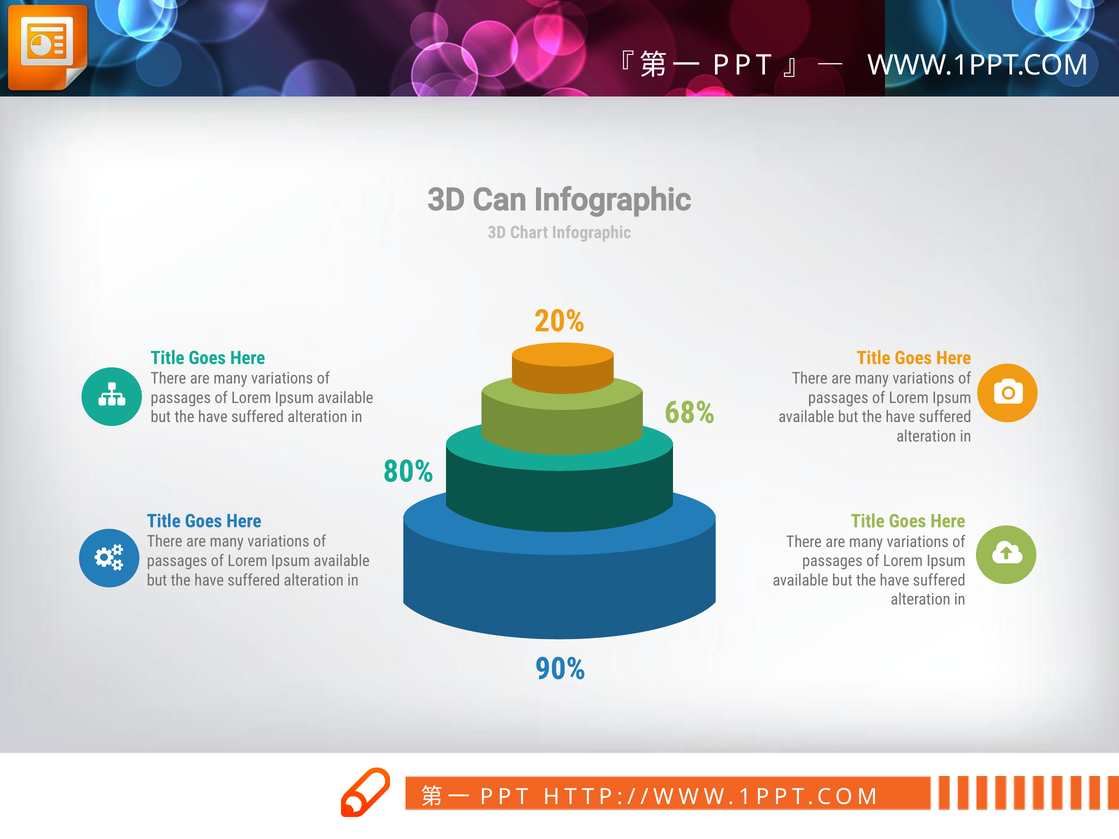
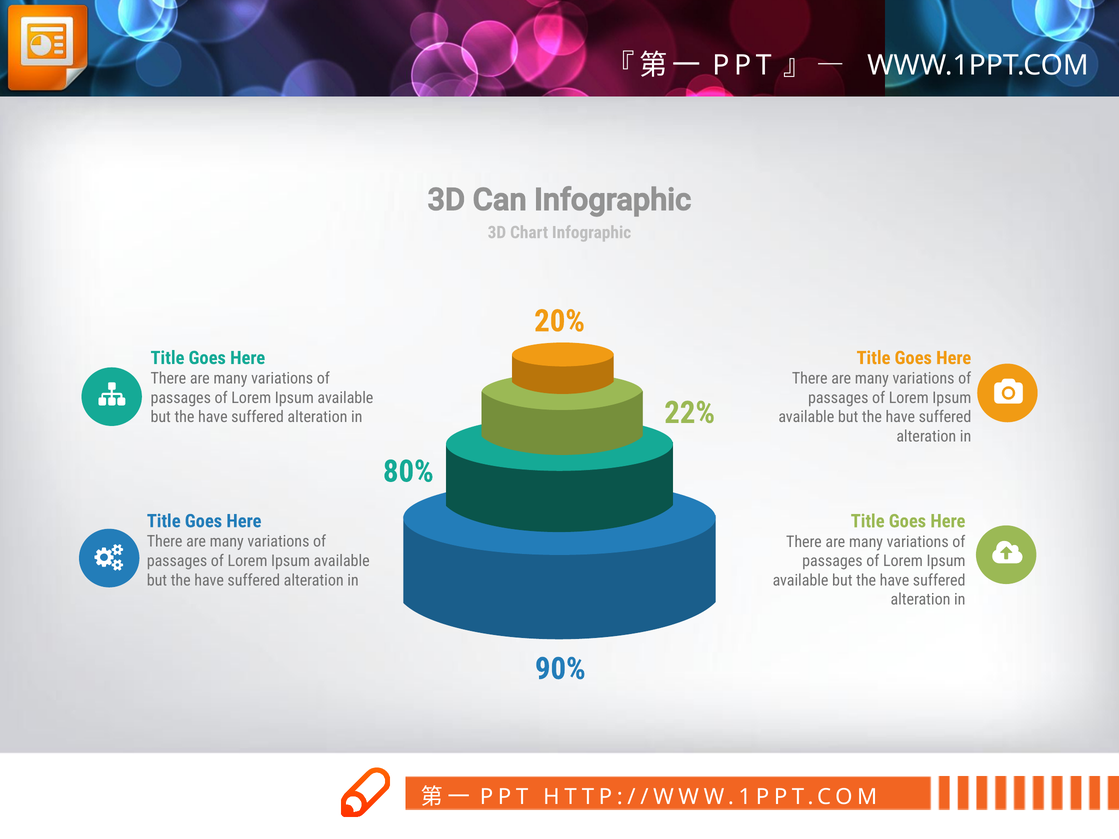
68%: 68% -> 22% (690, 413)
